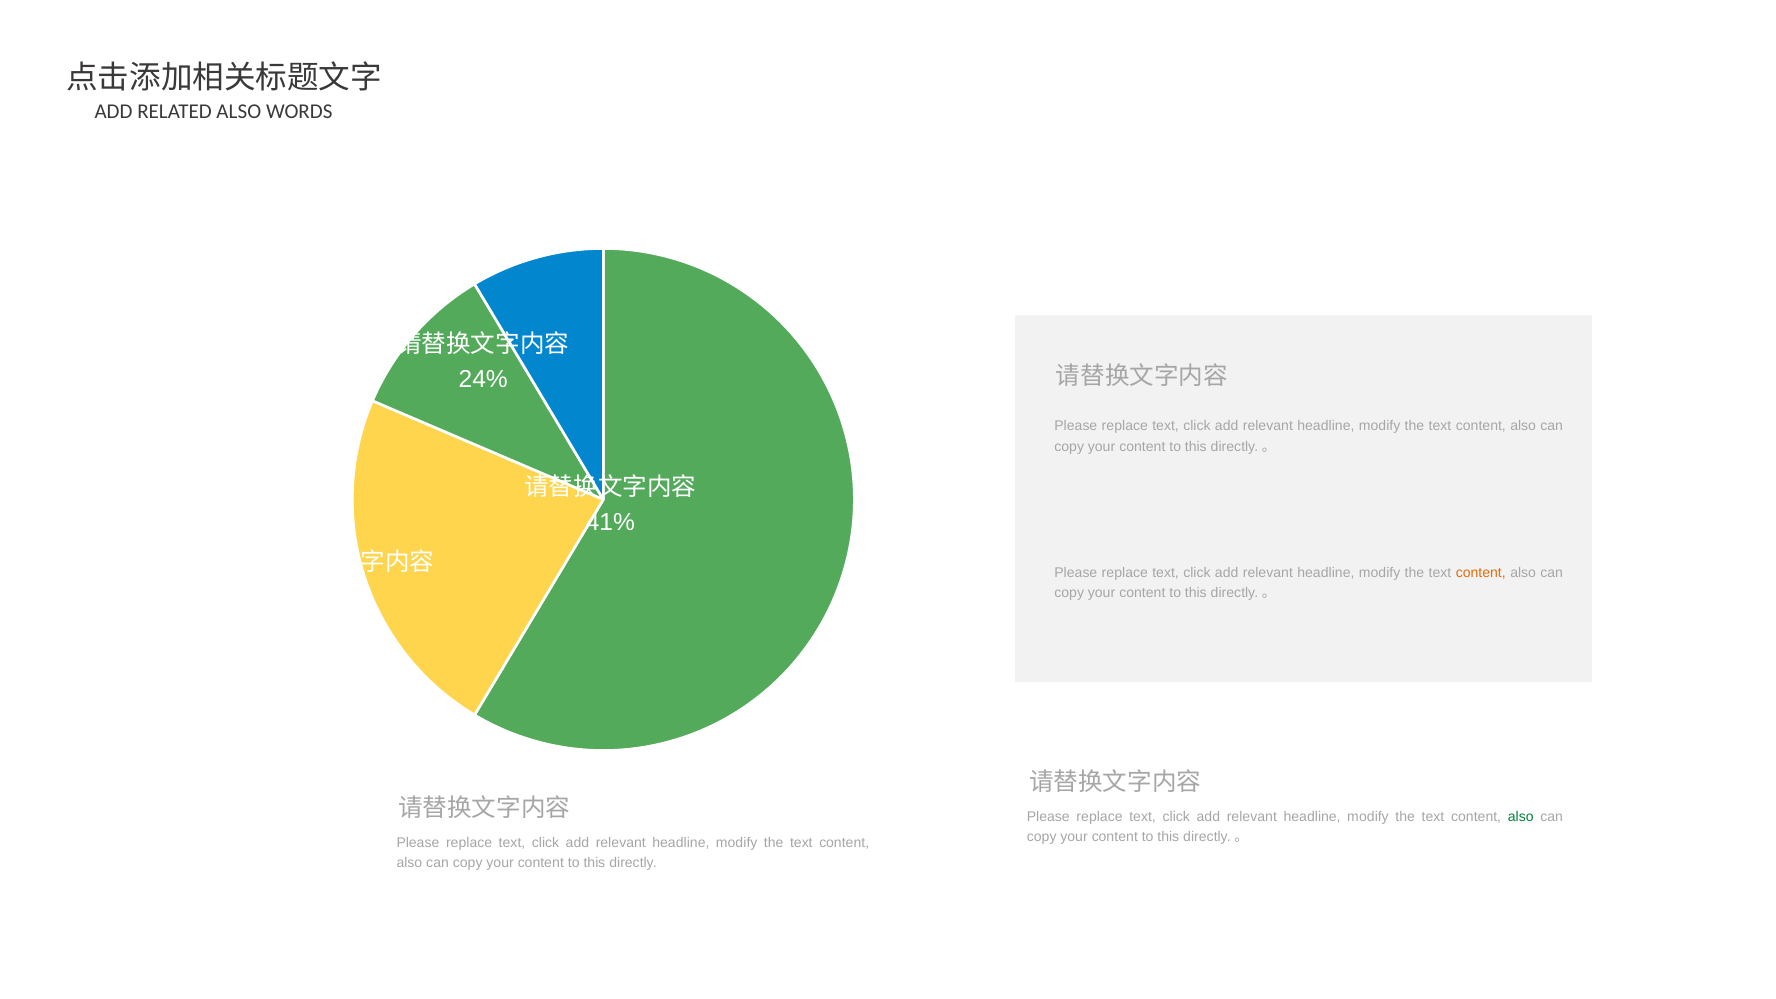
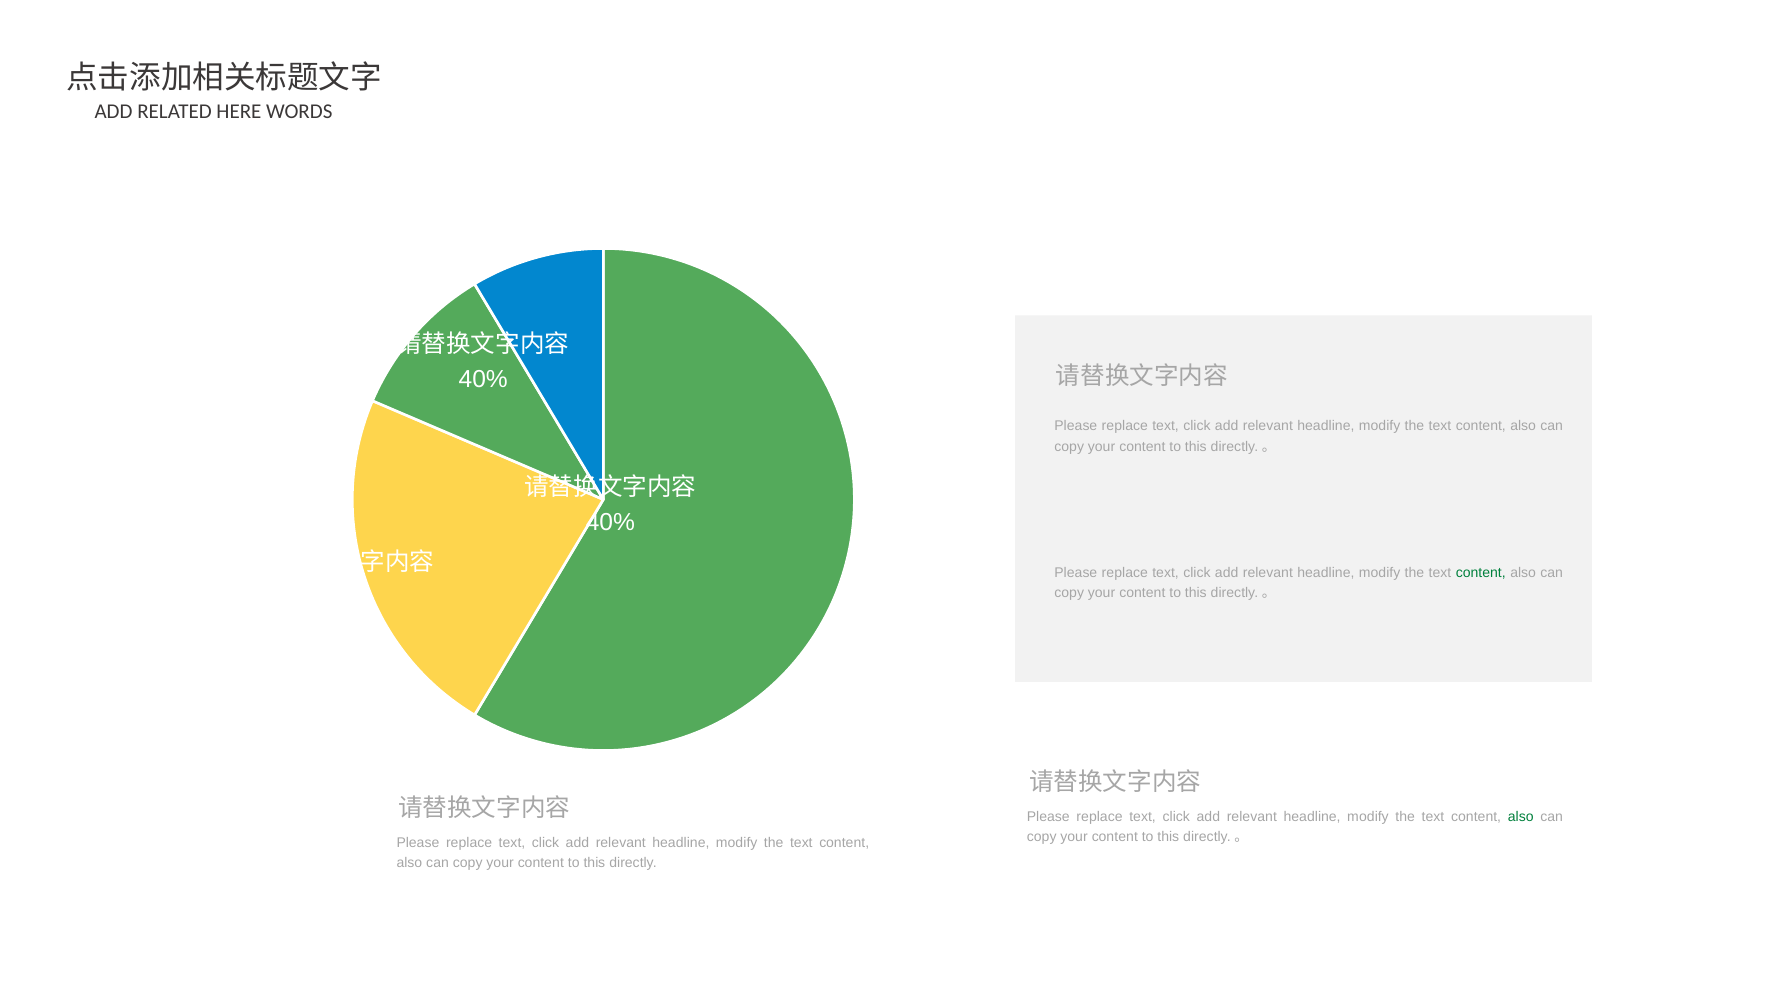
RELATED ALSO: ALSO -> HERE (239, 111)
24%: 24% -> 40% (483, 379)
41%: 41% -> 40% (610, 523)
content colour: orange -> green (1481, 573)
